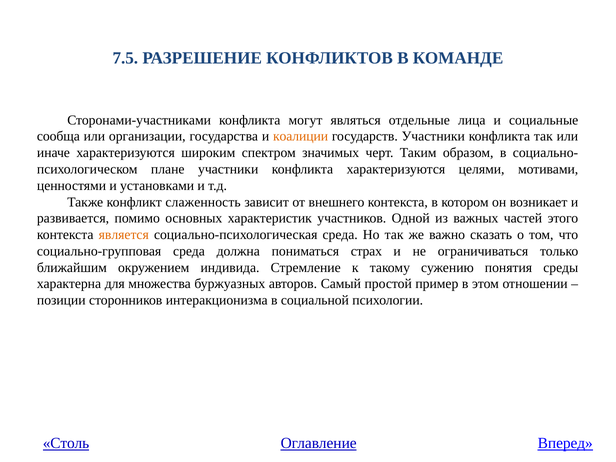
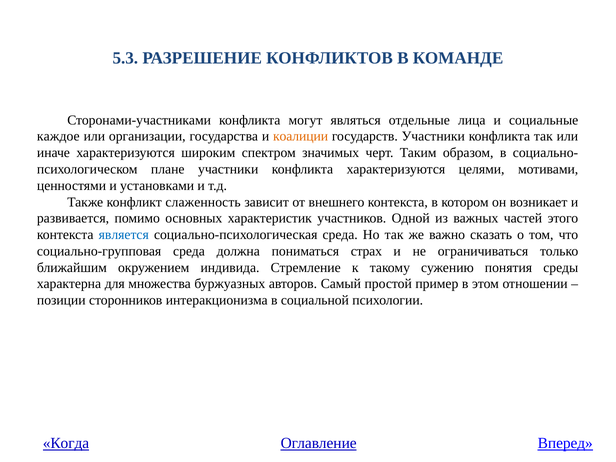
7.5: 7.5 -> 5.3 (125, 58)
сообща: сообща -> каждое (58, 136)
является colour: orange -> blue (124, 235)
Столь: Столь -> Когда (66, 443)
